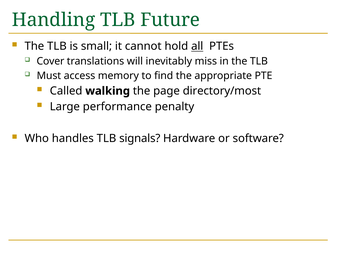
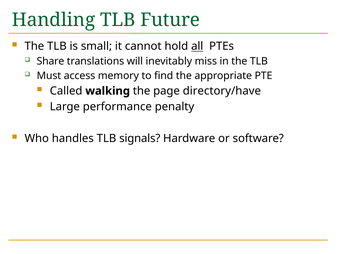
Cover: Cover -> Share (50, 61)
directory/most: directory/most -> directory/have (222, 91)
